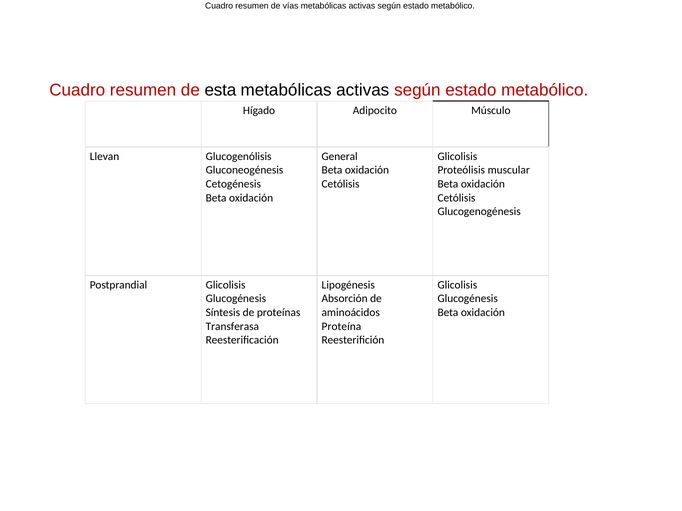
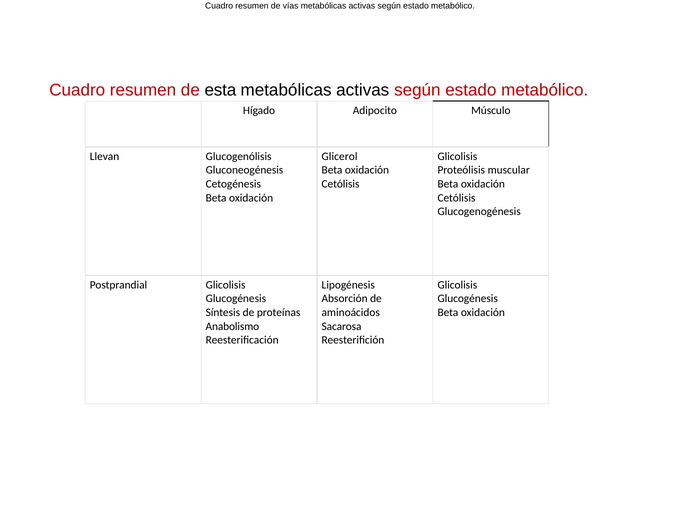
General: General -> Glicerol (340, 156)
Transferasa: Transferasa -> Anabolismo (232, 327)
Proteína: Proteína -> Sacarosa (342, 327)
